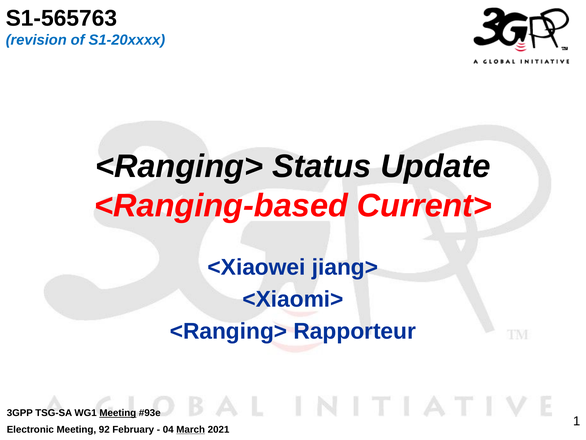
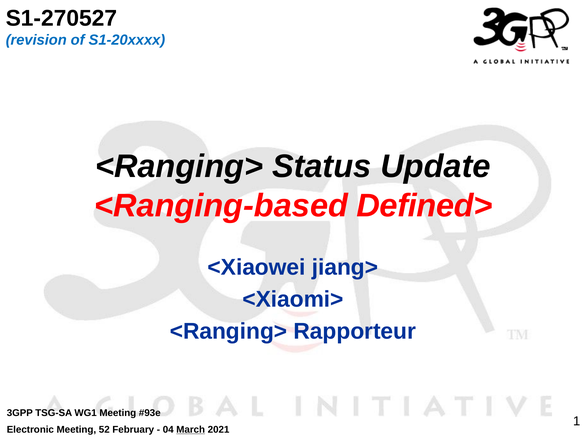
S1-565763: S1-565763 -> S1-270527 (61, 18)
Current>: Current> -> Defined> (424, 205)
Meeting underline: present -> none (118, 413)
92: 92 -> 52 (104, 429)
